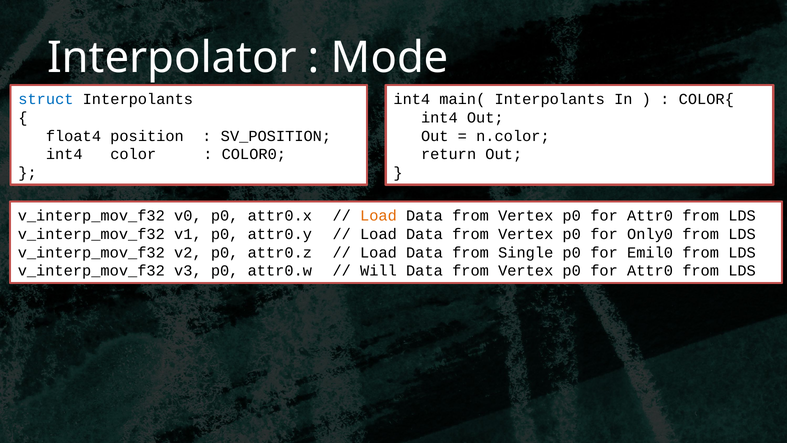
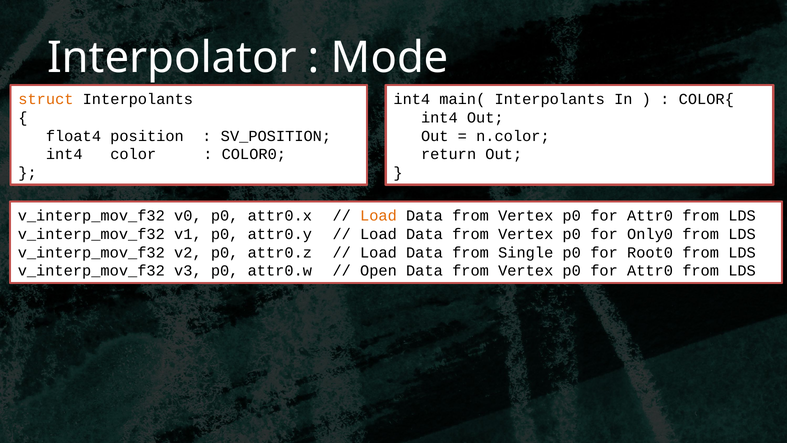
struct colour: blue -> orange (46, 99)
Emil0: Emil0 -> Root0 (650, 252)
Will: Will -> Open (378, 271)
